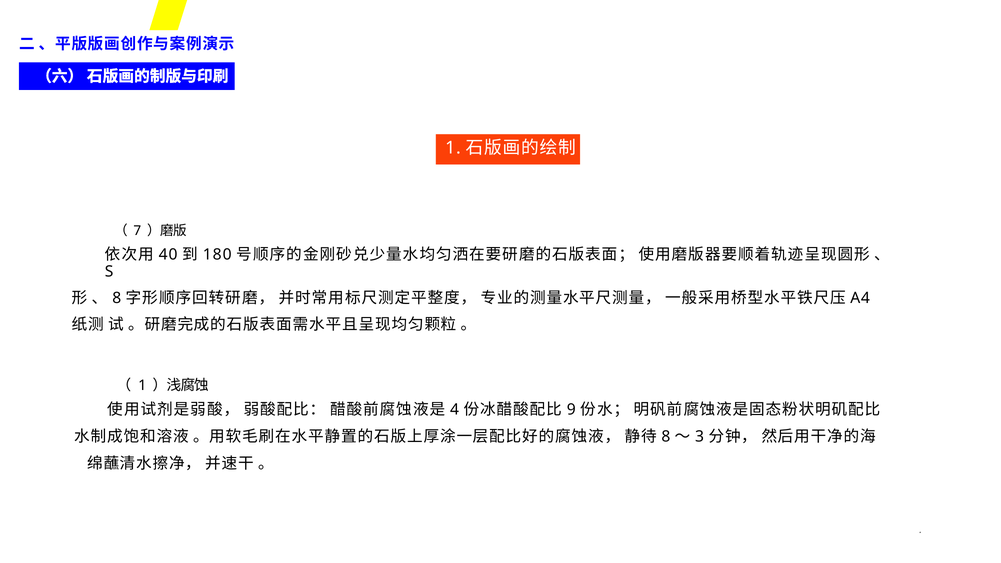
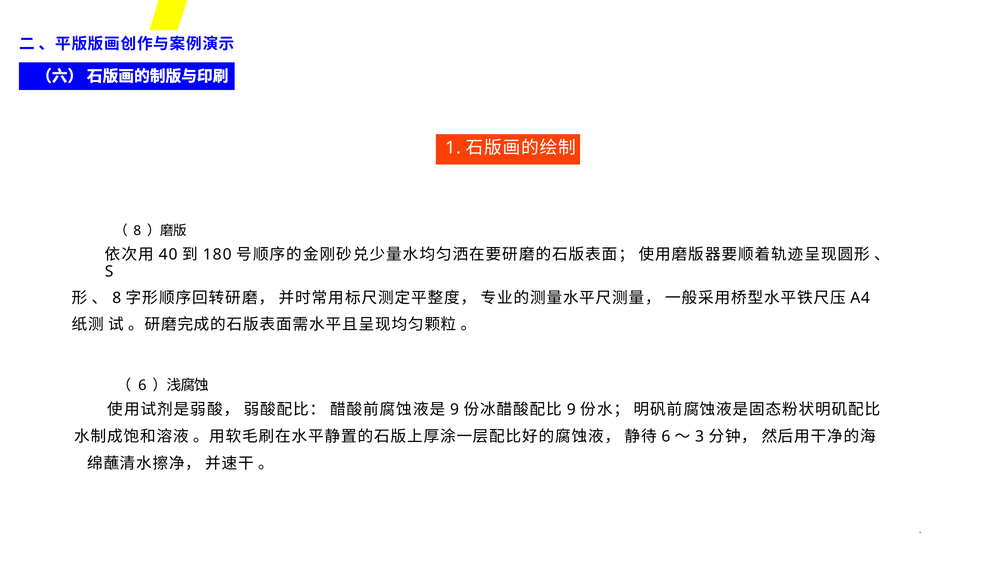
7: 7 -> 8 (137, 231)
1: 1 -> 6 (142, 385)
4: 4 -> 9 (454, 409)
8: 8 -> 6 (666, 437)
